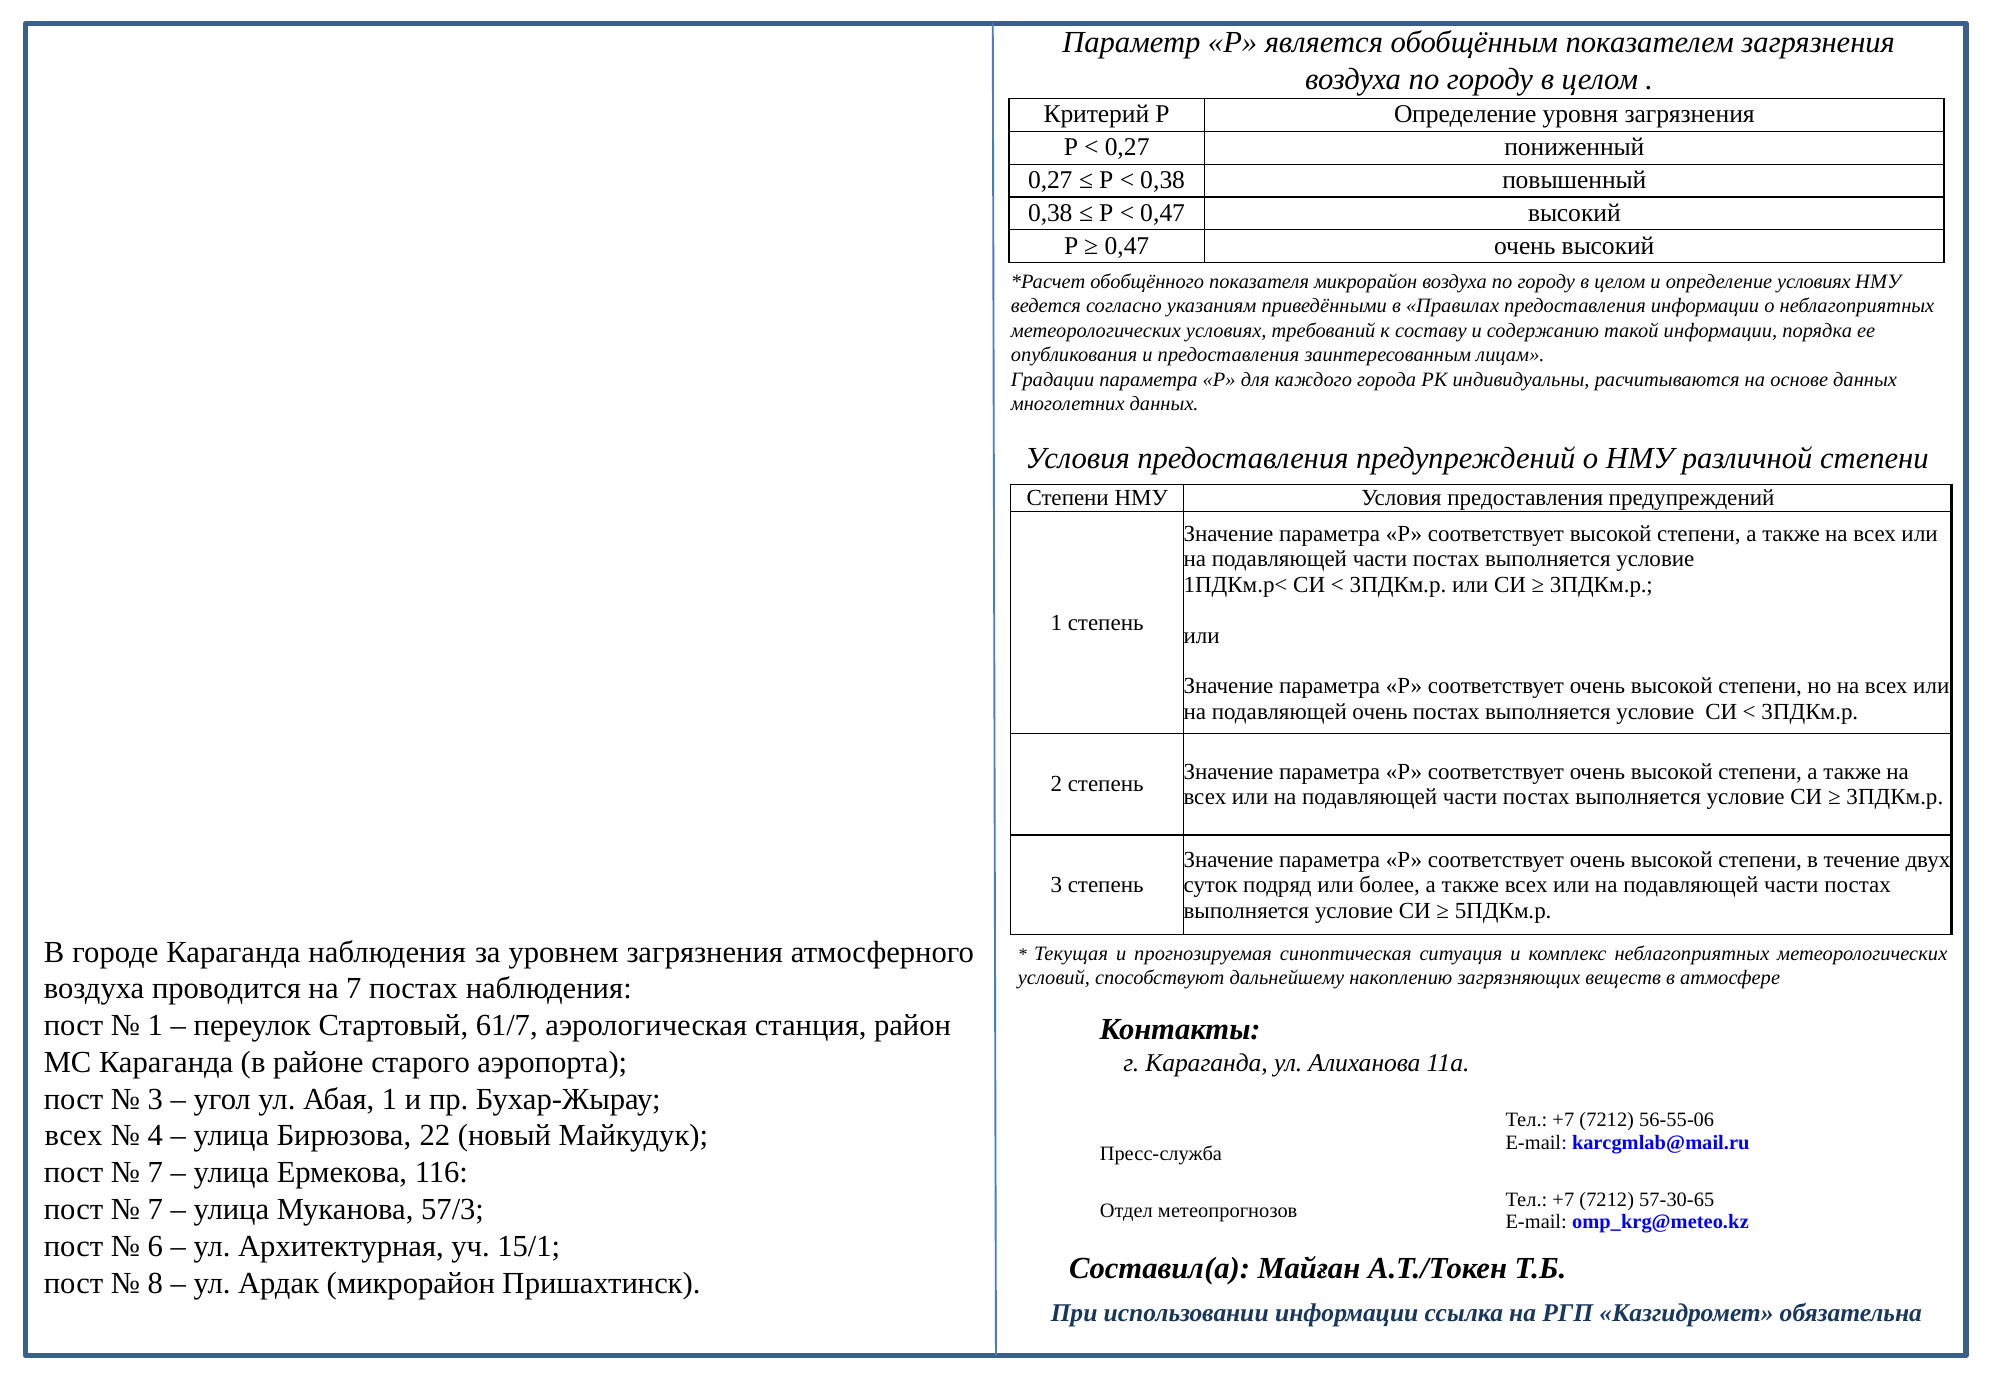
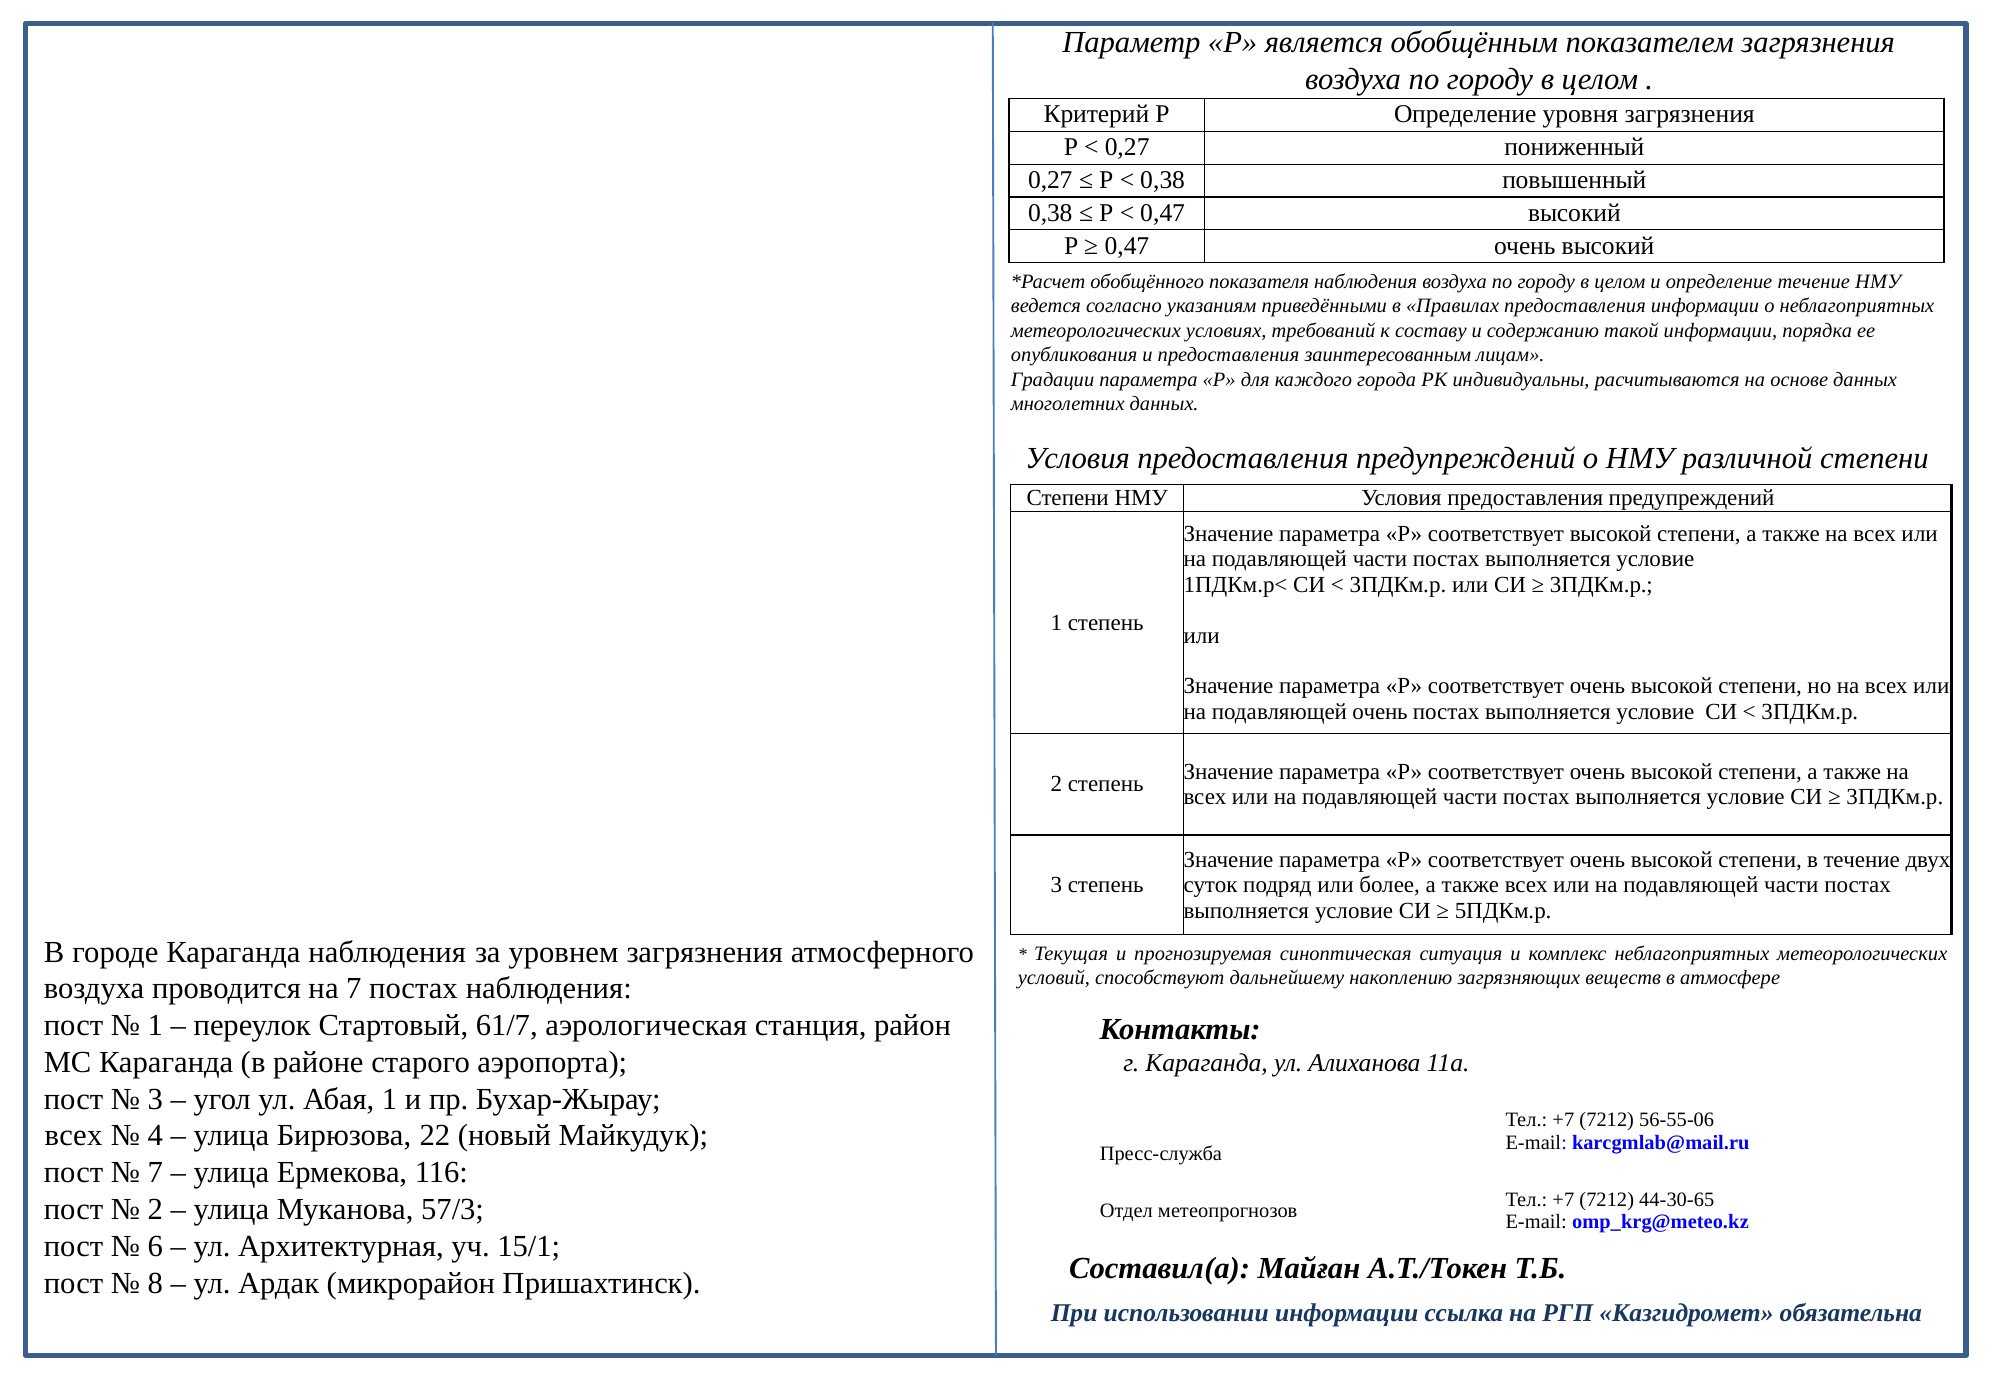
показателя микрорайон: микрорайон -> наблюдения (1366, 282)
определение условиях: условиях -> течение (1814, 282)
57-30-65: 57-30-65 -> 44-30-65 (1677, 1199)
7: 7 -> 2 (155, 1209)
